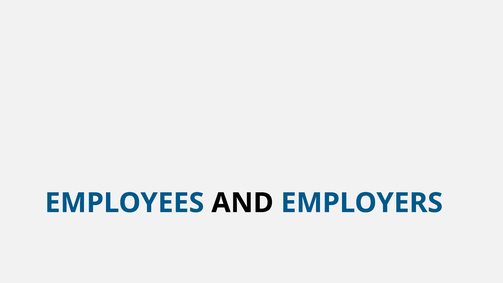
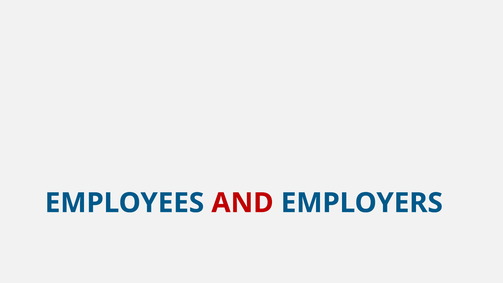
AND colour: black -> red (242, 203)
